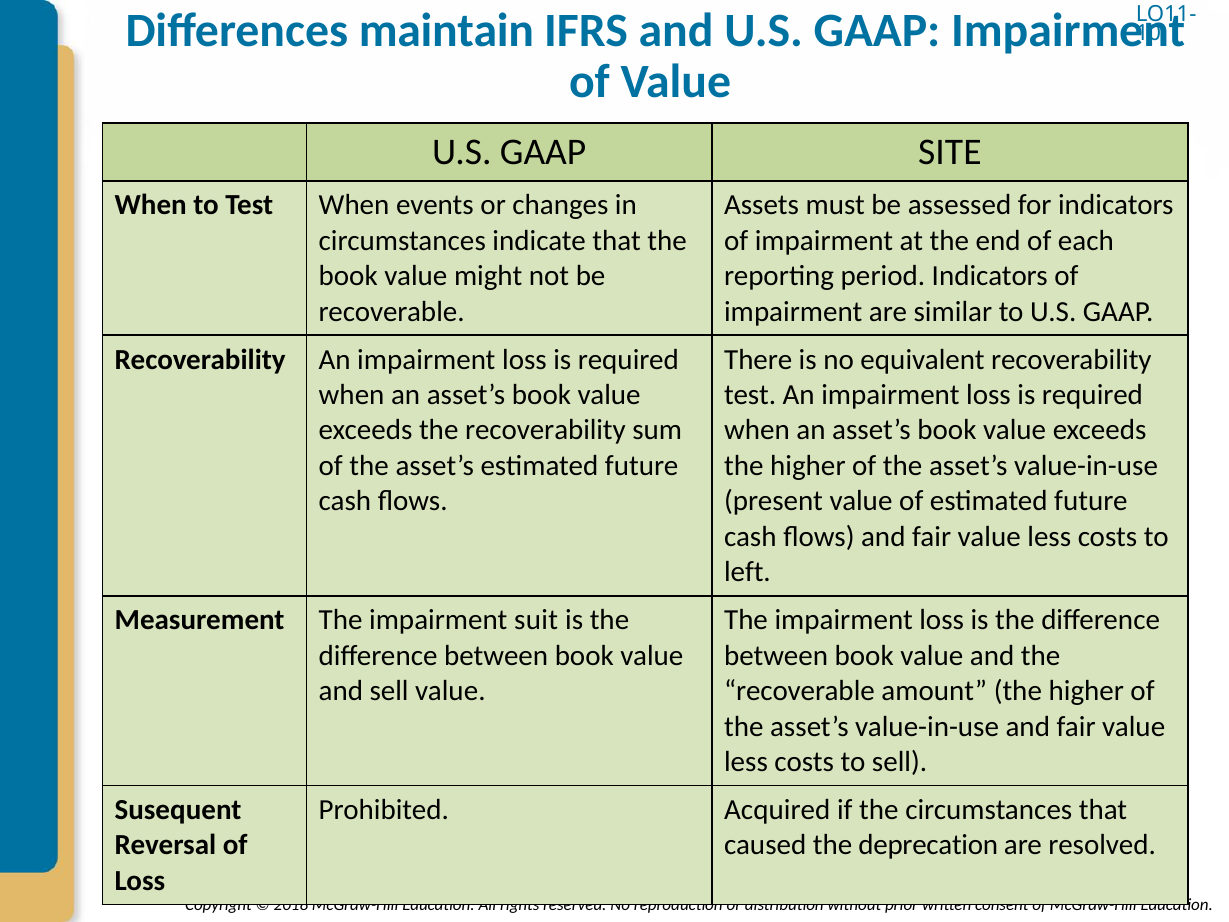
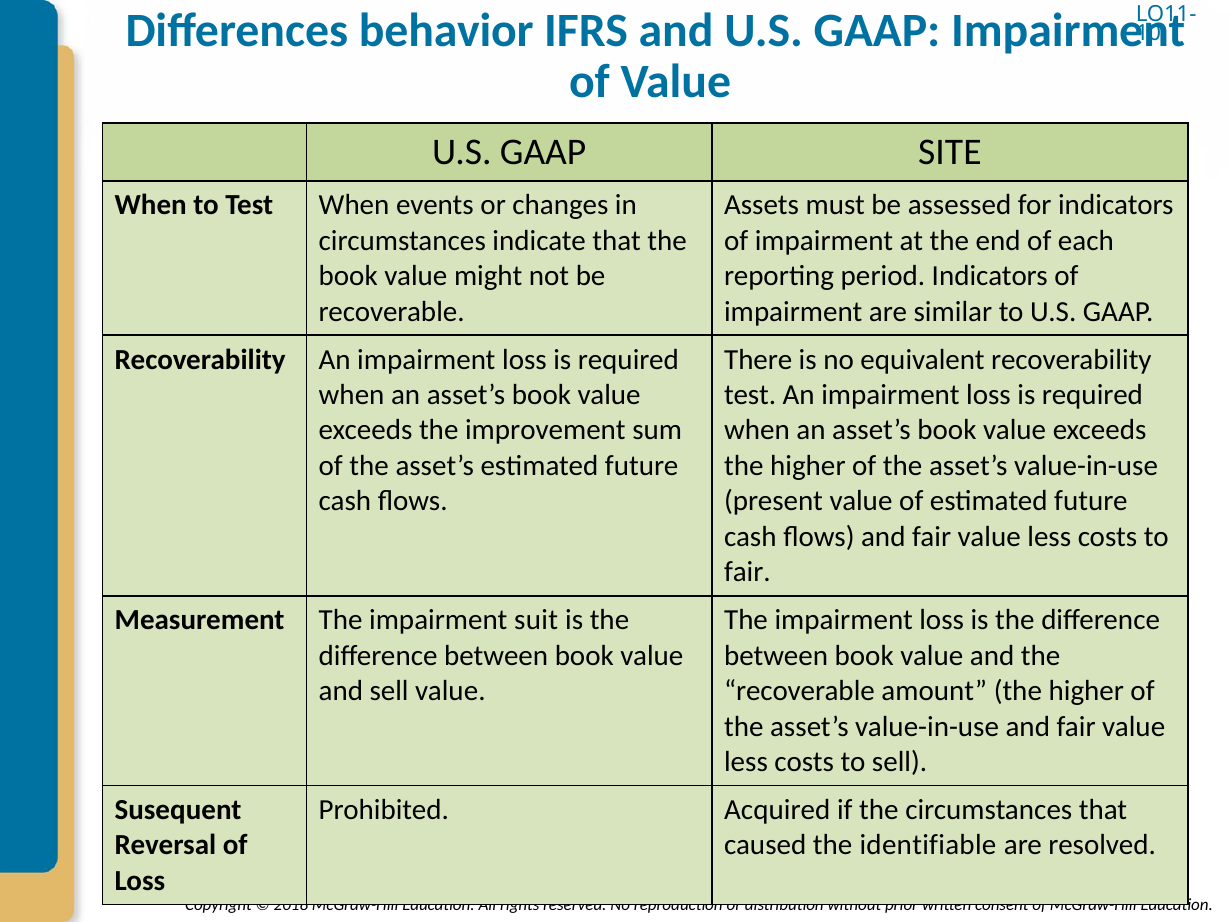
maintain: maintain -> behavior (446, 31)
the recoverability: recoverability -> improvement (545, 430)
left: left -> fair (747, 572)
deprecation: deprecation -> identifiable (928, 845)
